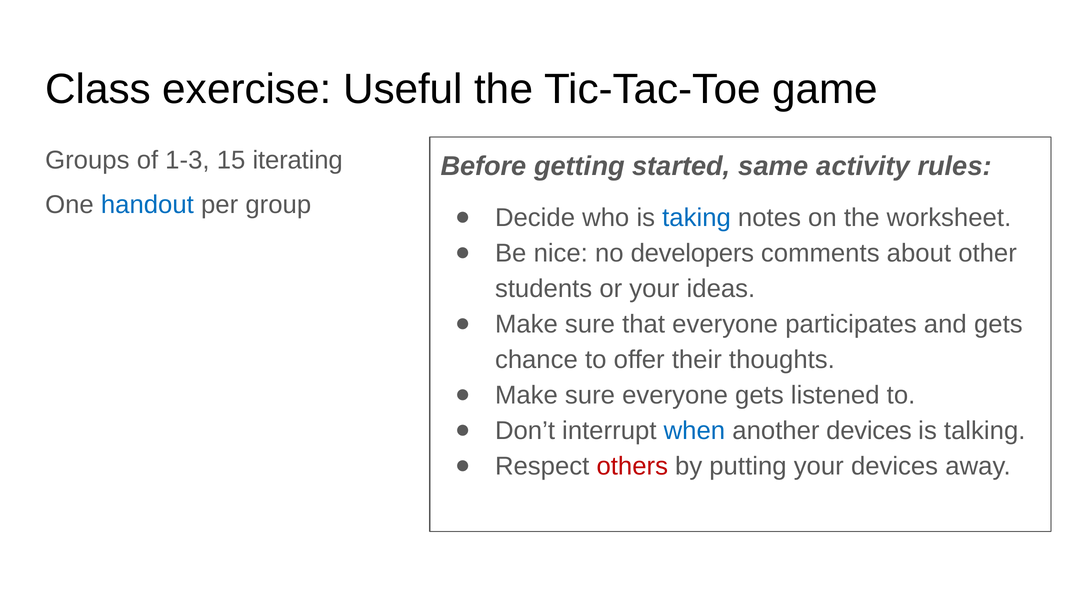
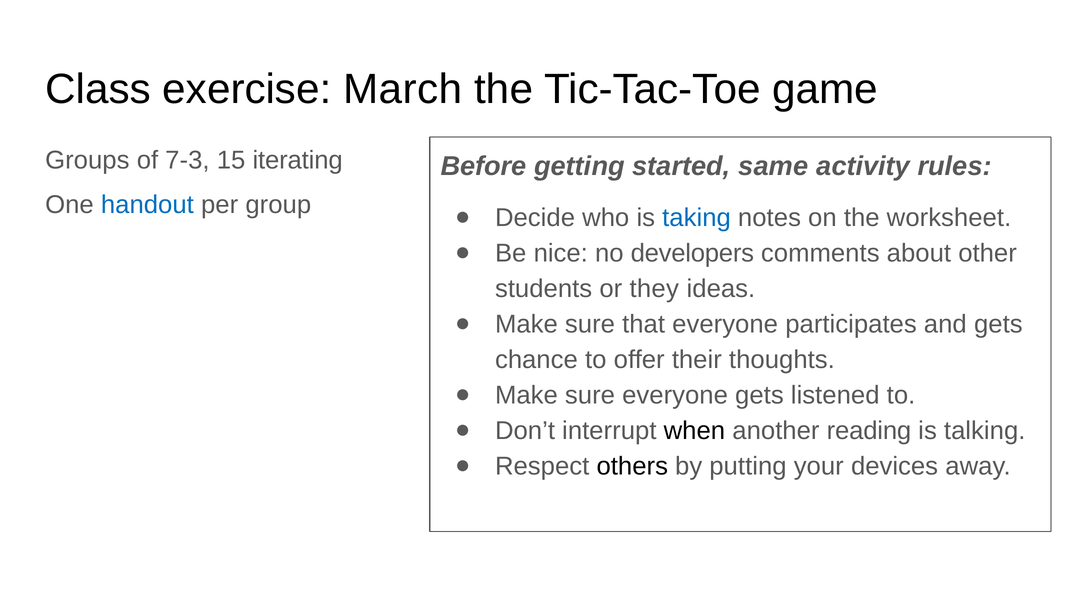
Useful: Useful -> March (403, 89)
1-3: 1-3 -> 7-3 (187, 160)
or your: your -> they (654, 289)
when colour: blue -> black (694, 431)
another devices: devices -> reading (869, 431)
others colour: red -> black (632, 466)
